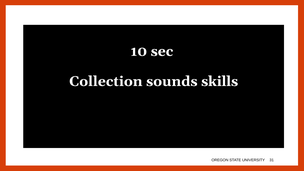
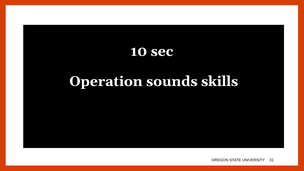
Collection: Collection -> Operation (106, 81)
